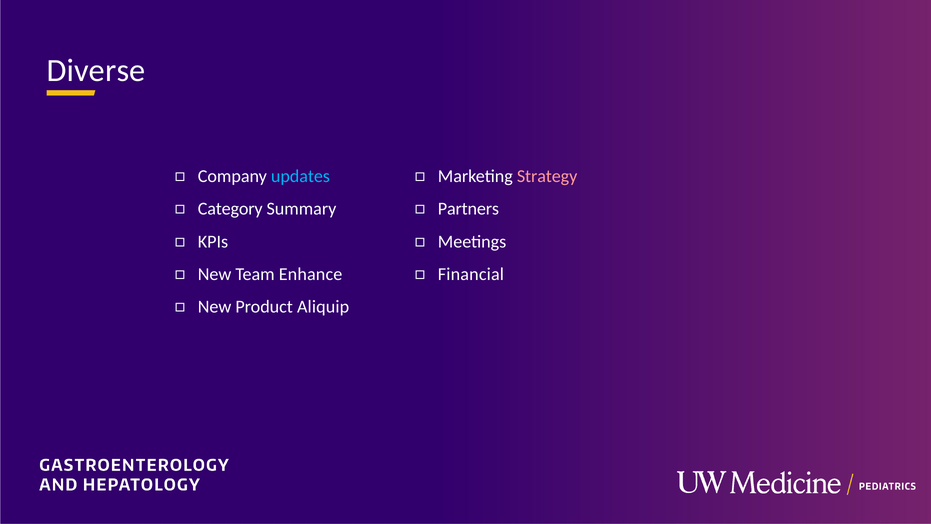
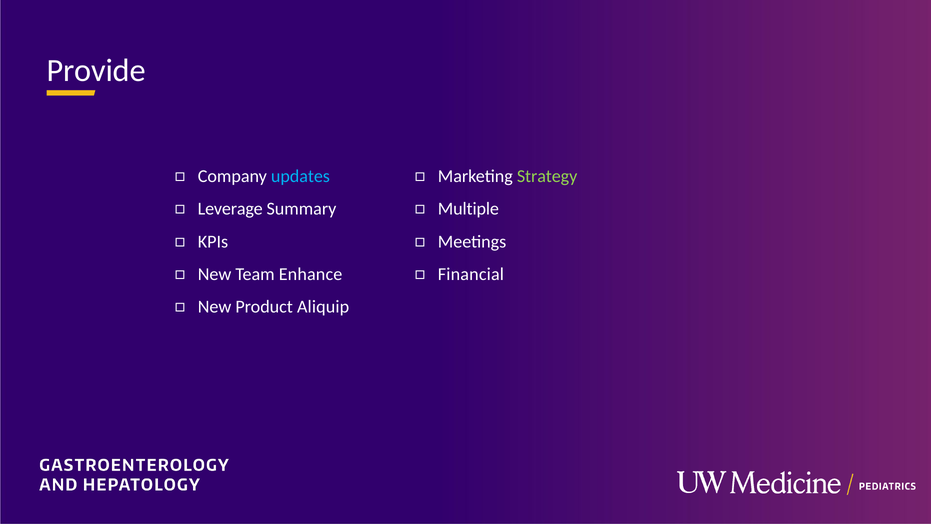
Diverse: Diverse -> Provide (96, 71)
Strategy colour: pink -> light green (547, 176)
Category: Category -> Leverage (230, 209)
Partners: Partners -> Multiple (468, 209)
